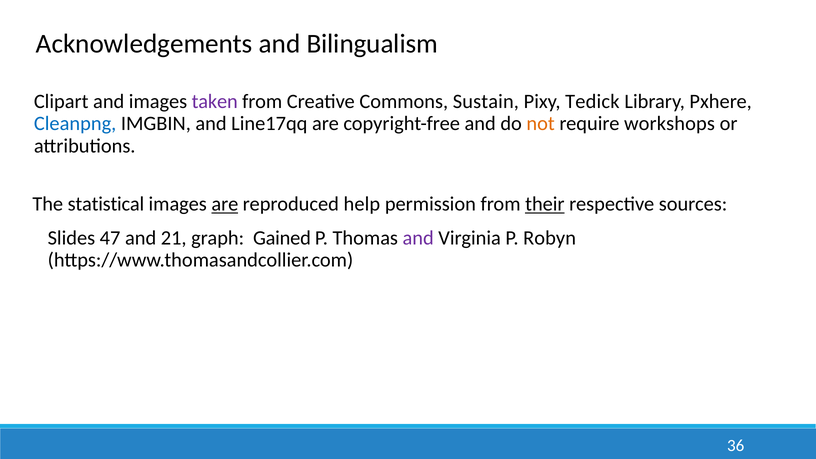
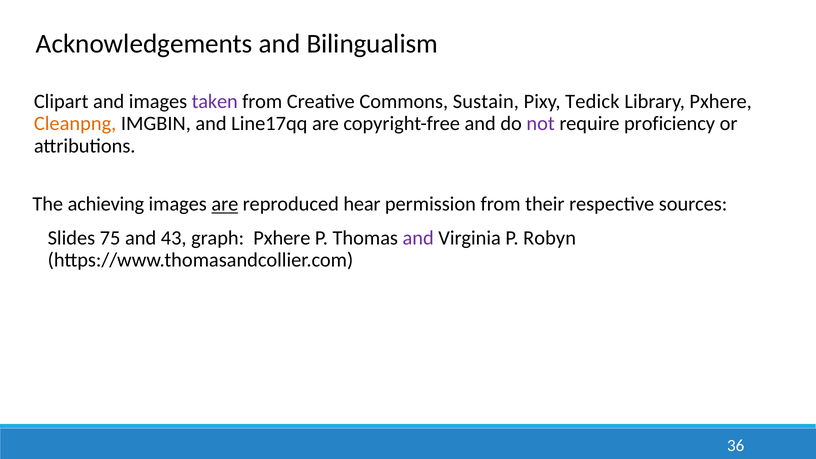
Cleanpng colour: blue -> orange (75, 124)
not colour: orange -> purple (541, 124)
workshops: workshops -> proficiency (670, 124)
statistical: statistical -> achieving (106, 204)
help: help -> hear (362, 204)
their underline: present -> none (545, 204)
47: 47 -> 75 (110, 238)
21: 21 -> 43 (174, 238)
graph Gained: Gained -> Pxhere (282, 238)
